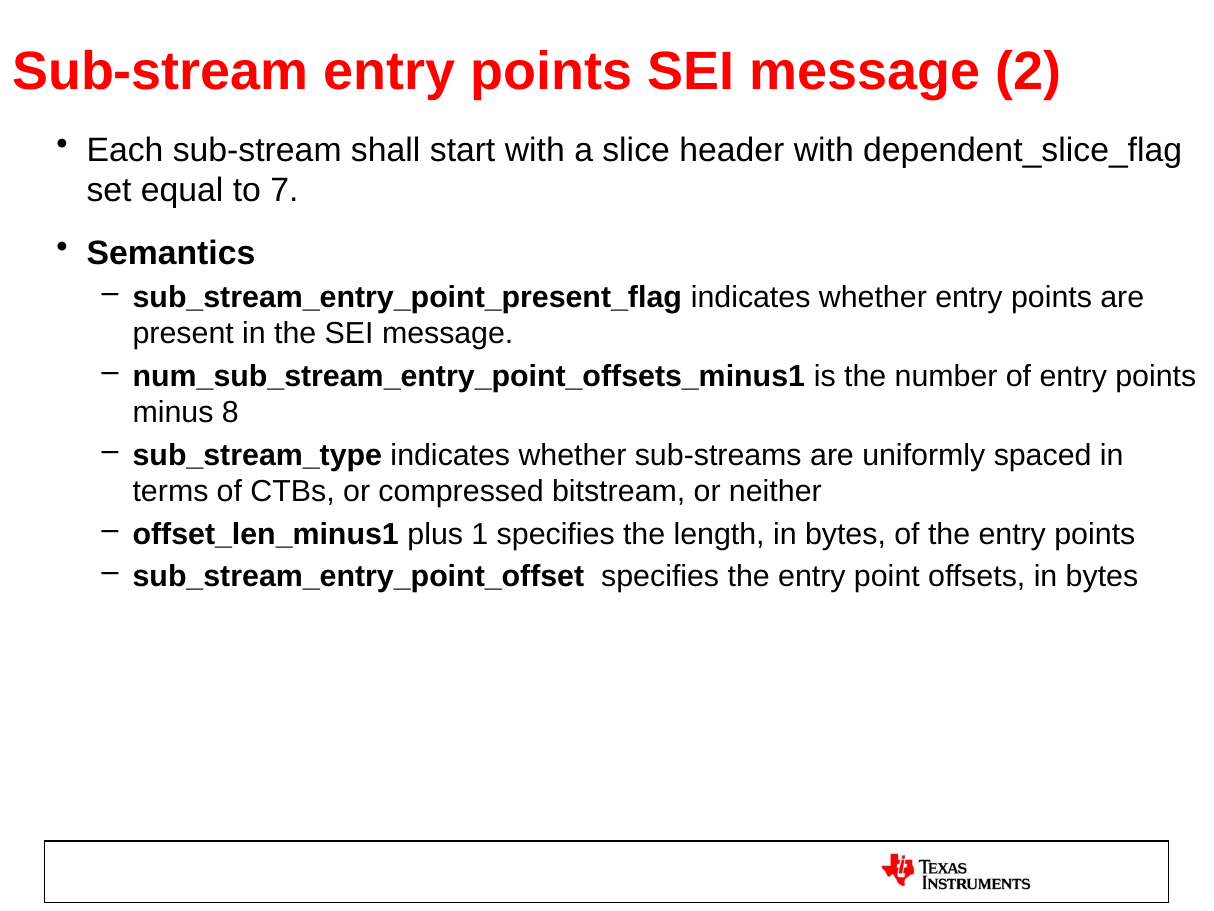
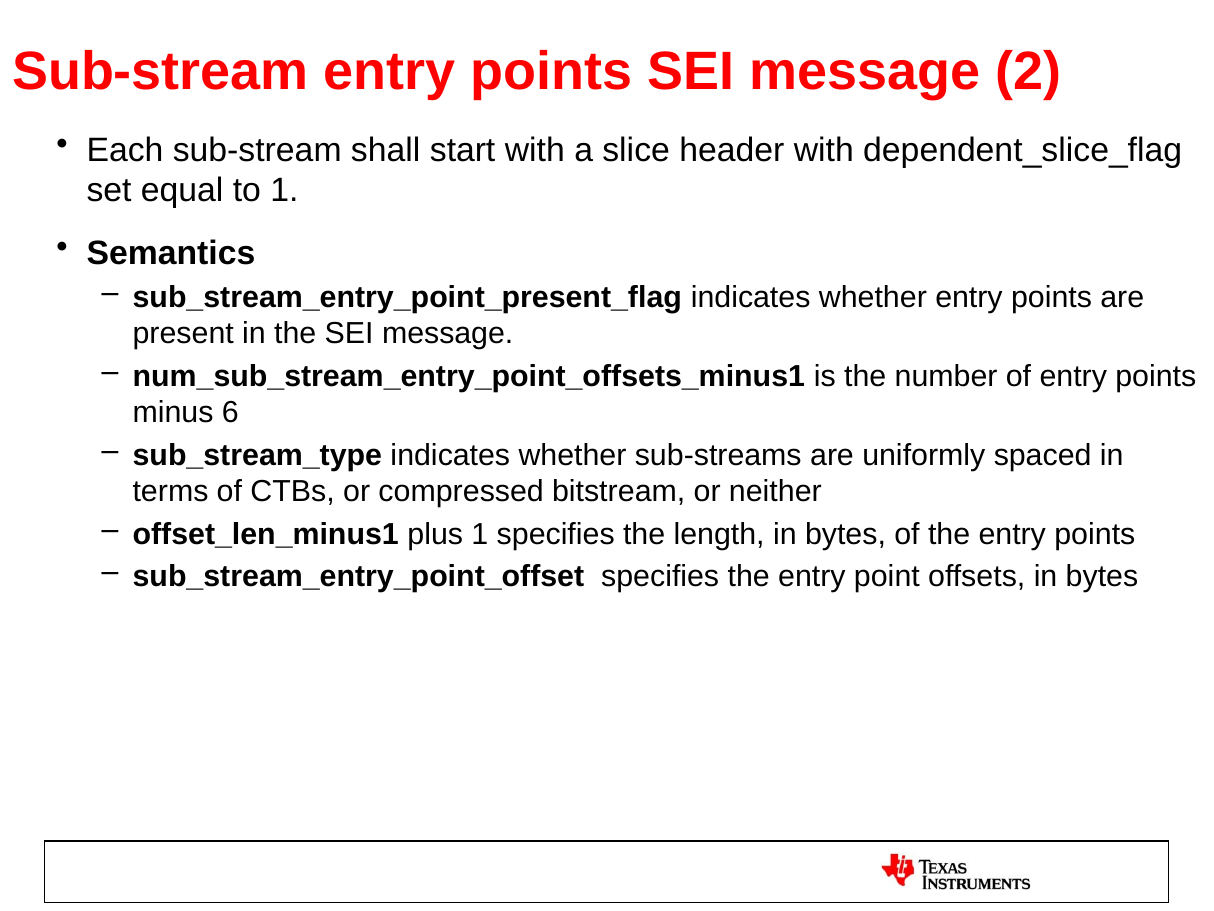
to 7: 7 -> 1 (284, 191)
8: 8 -> 6 (230, 413)
